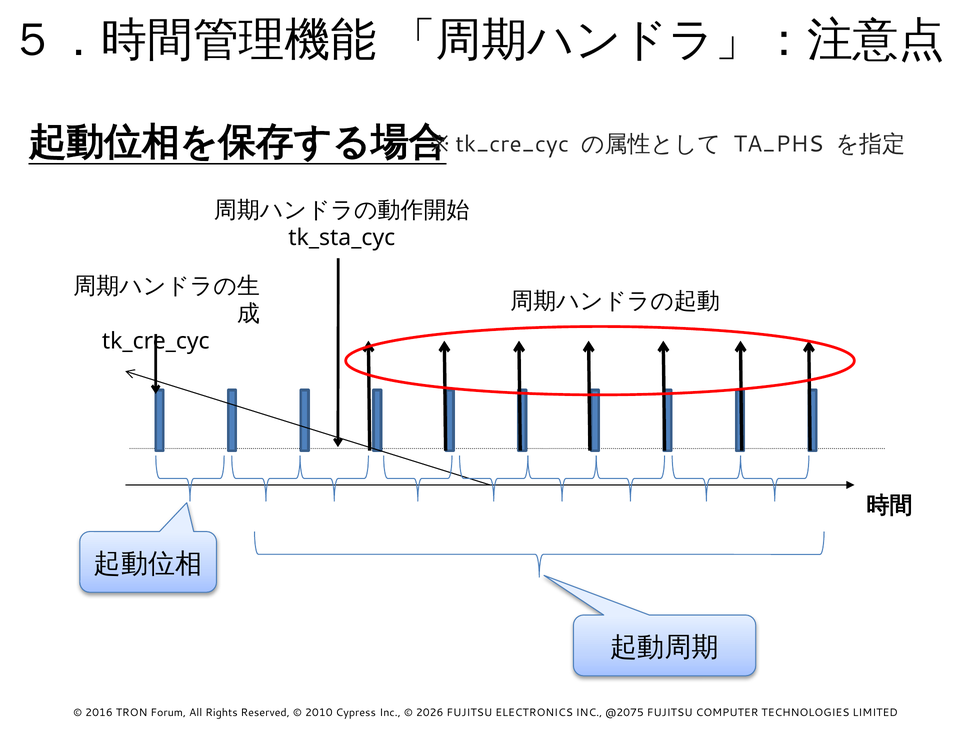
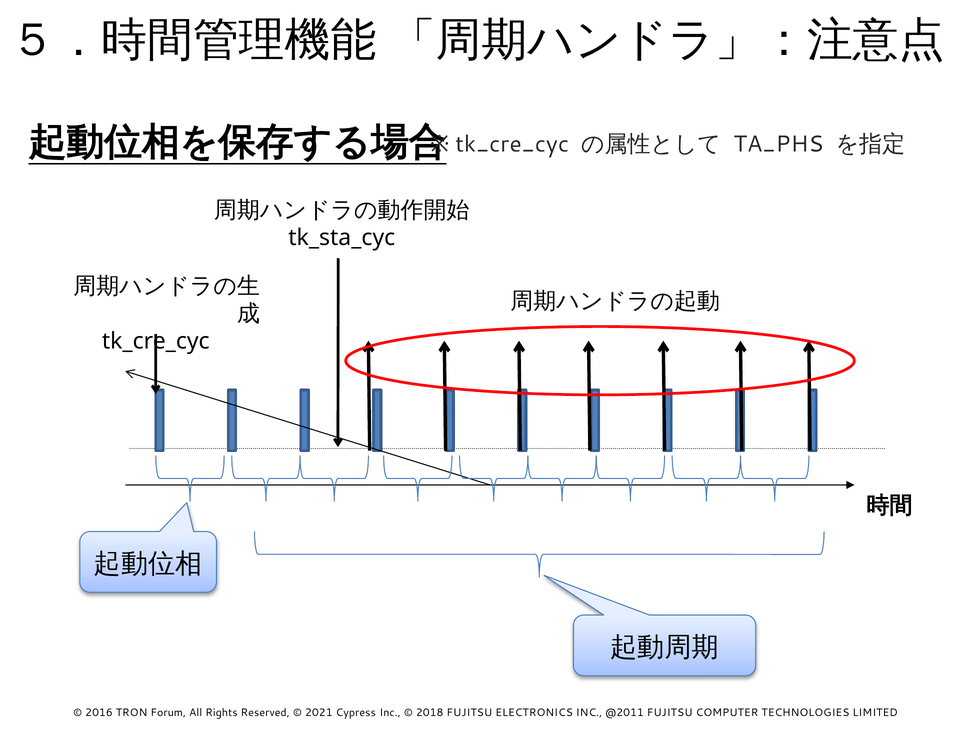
2010: 2010 -> 2021 (319, 713)
2026: 2026 -> 2018 (430, 713)
@2075: @2075 -> @2011 (624, 713)
